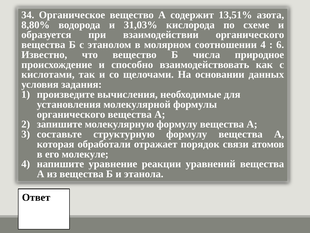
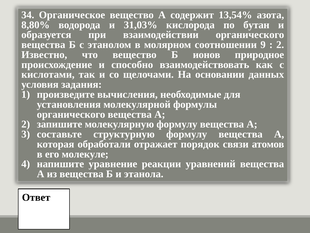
13,51%: 13,51% -> 13,54% (235, 15)
схеме: схеме -> бутан (256, 25)
соотношении 4: 4 -> 9 (263, 45)
6: 6 -> 2 (280, 45)
числа: числа -> ионов (207, 55)
